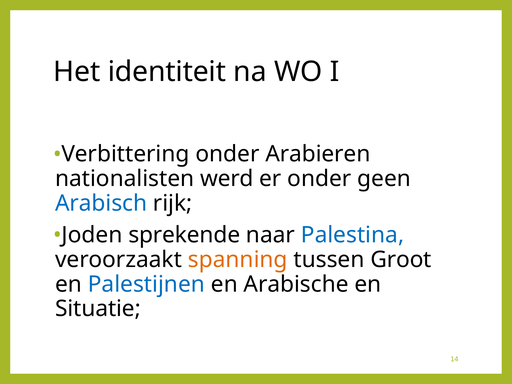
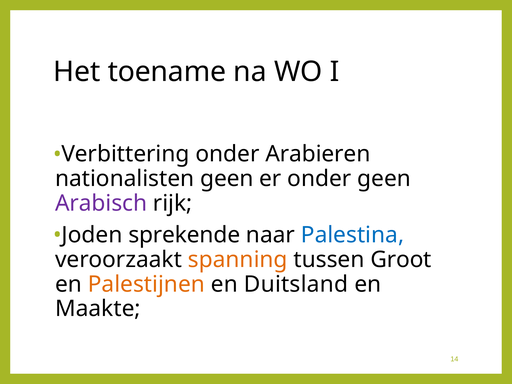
identiteit: identiteit -> toename (167, 72)
nationalisten werd: werd -> geen (227, 179)
Arabisch colour: blue -> purple (101, 203)
Palestijnen colour: blue -> orange (146, 284)
Arabische: Arabische -> Duitsland (296, 284)
Situatie: Situatie -> Maakte (98, 309)
